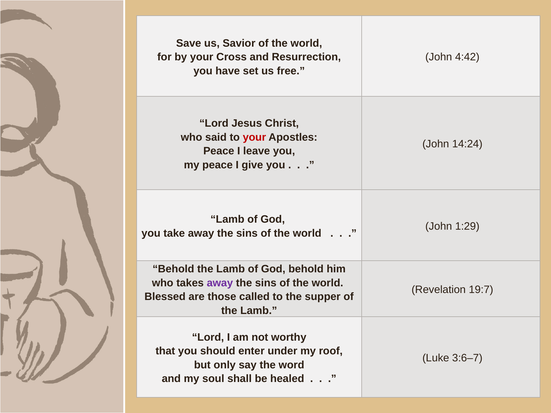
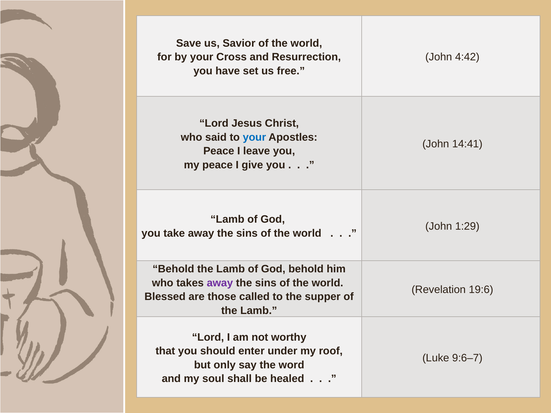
your colour: red -> blue (254, 137)
14:24: 14:24 -> 14:41 (467, 144)
19:7: 19:7 -> 19:6 (481, 290)
3:6–7: 3:6–7 -> 9:6–7 (467, 358)
